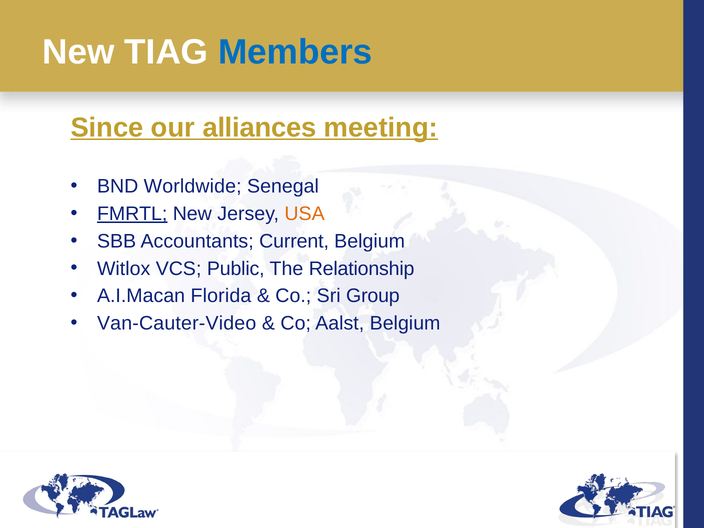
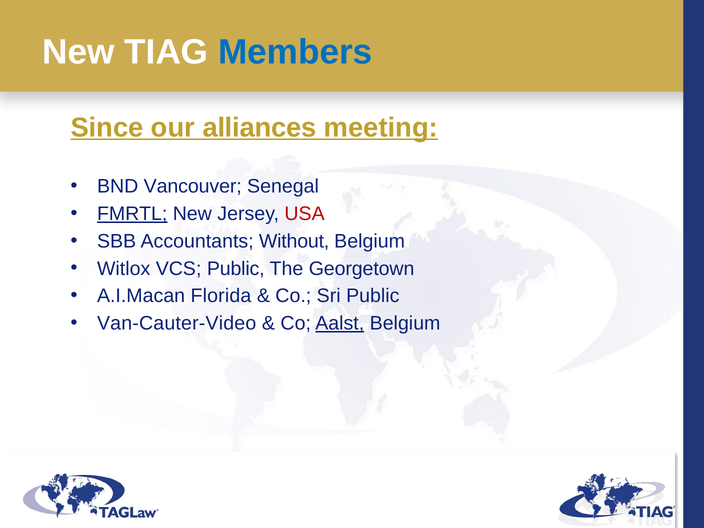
Worldwide: Worldwide -> Vancouver (193, 186)
USA colour: orange -> red (305, 214)
Current: Current -> Without (294, 241)
Relationship: Relationship -> Georgetown (362, 269)
Sri Group: Group -> Public (373, 296)
Aalst underline: none -> present (340, 323)
